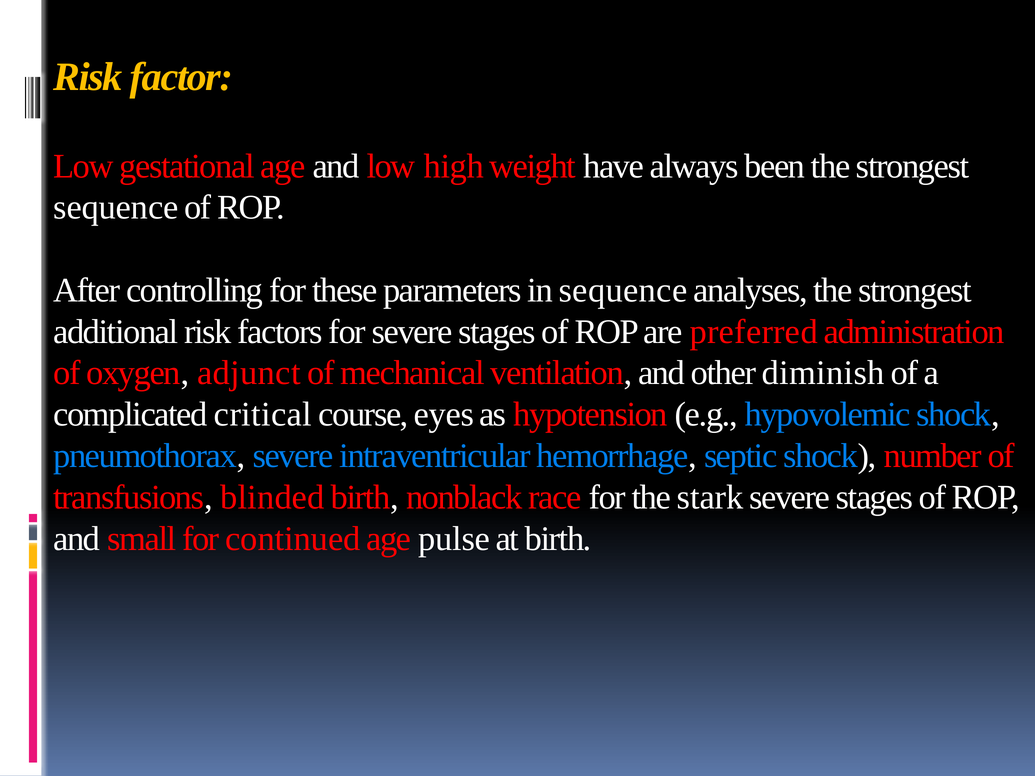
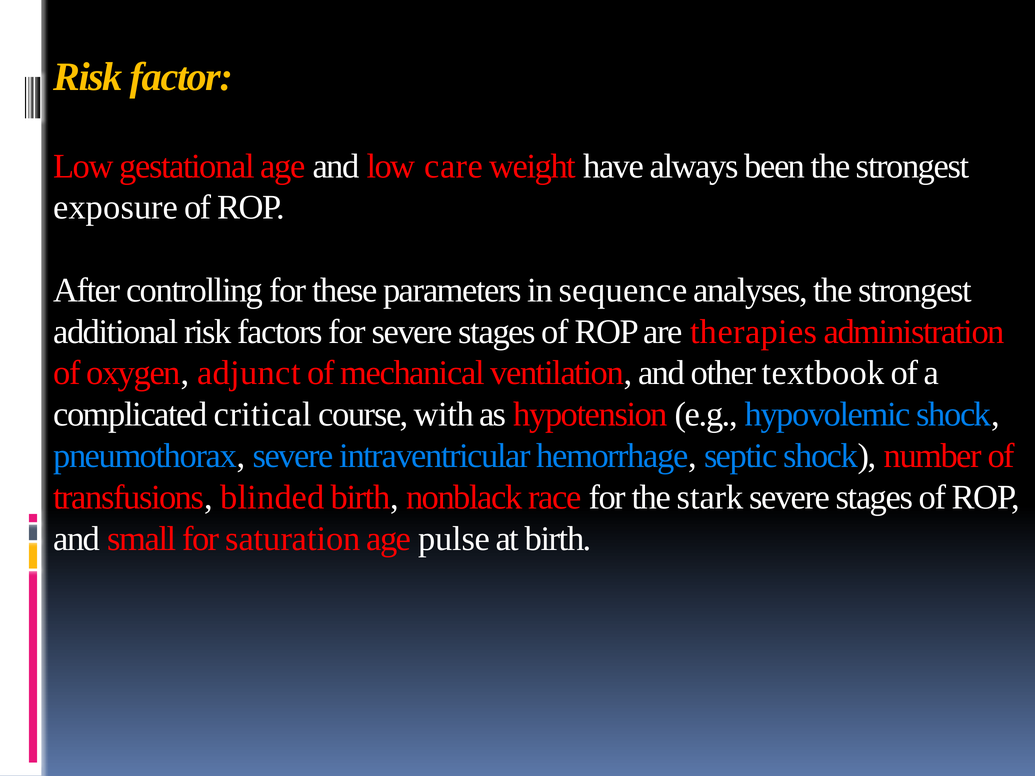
high: high -> care (454, 166)
sequence: sequence -> exposure (116, 208)
preferred: preferred -> therapies (754, 332)
diminish: diminish -> textbook (823, 373)
eyes: eyes -> with (444, 415)
continued: continued -> saturation (293, 539)
